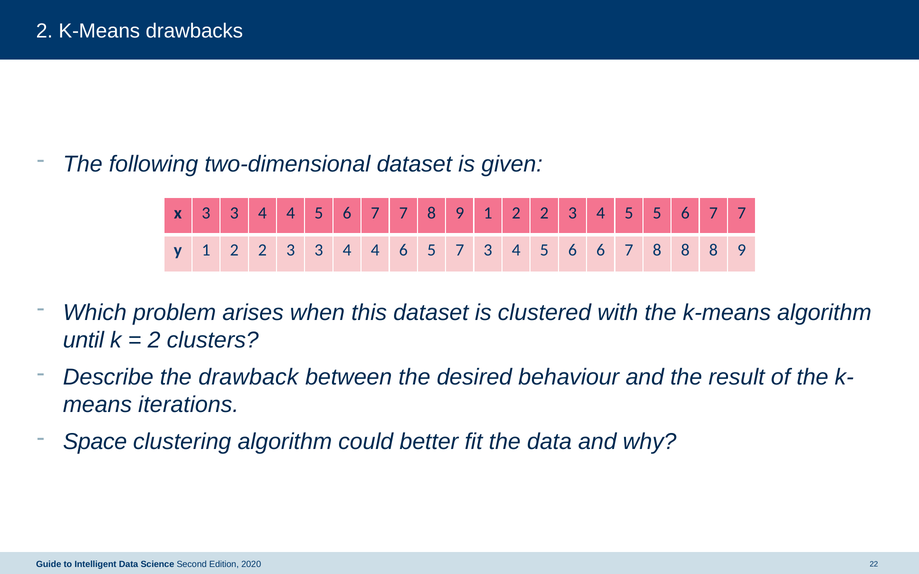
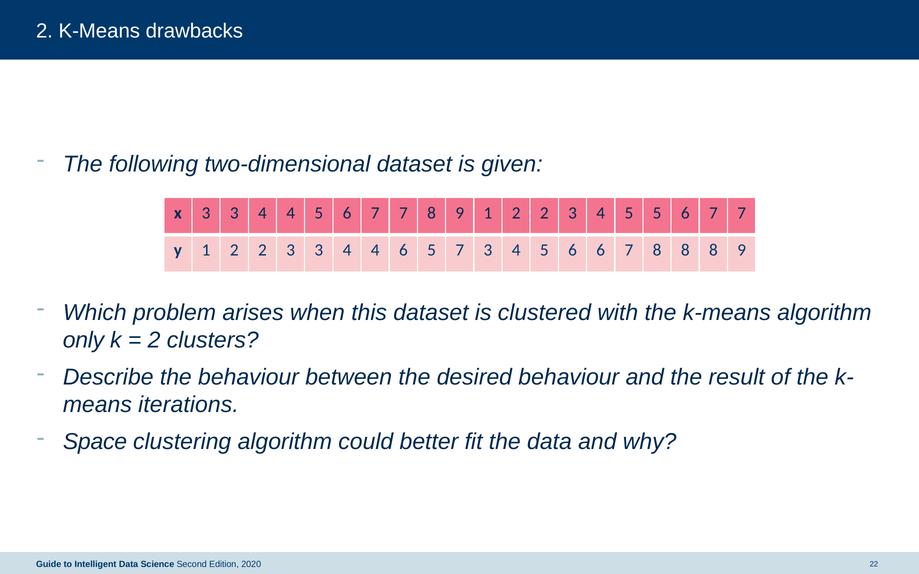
until: until -> only (83, 340)
the drawback: drawback -> behaviour (249, 377)
